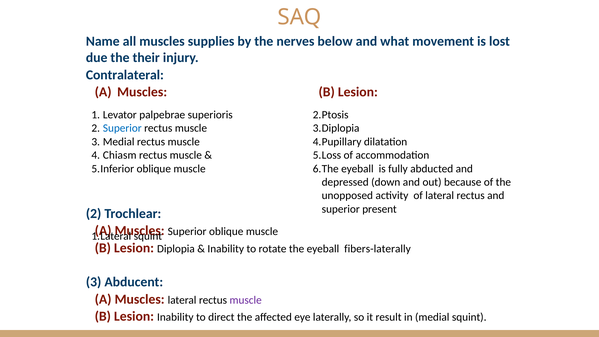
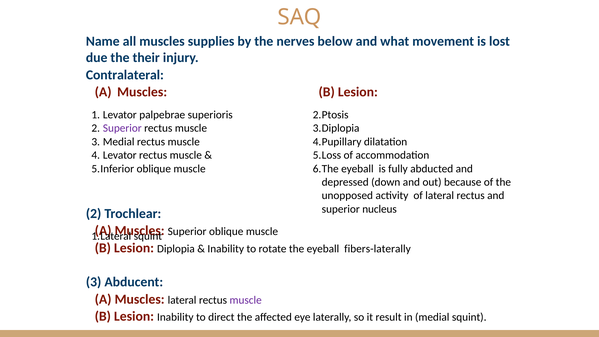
Superior colour: blue -> purple (122, 128)
Chiasm: Chiasm -> Levator (120, 155)
present: present -> nucleus (379, 209)
